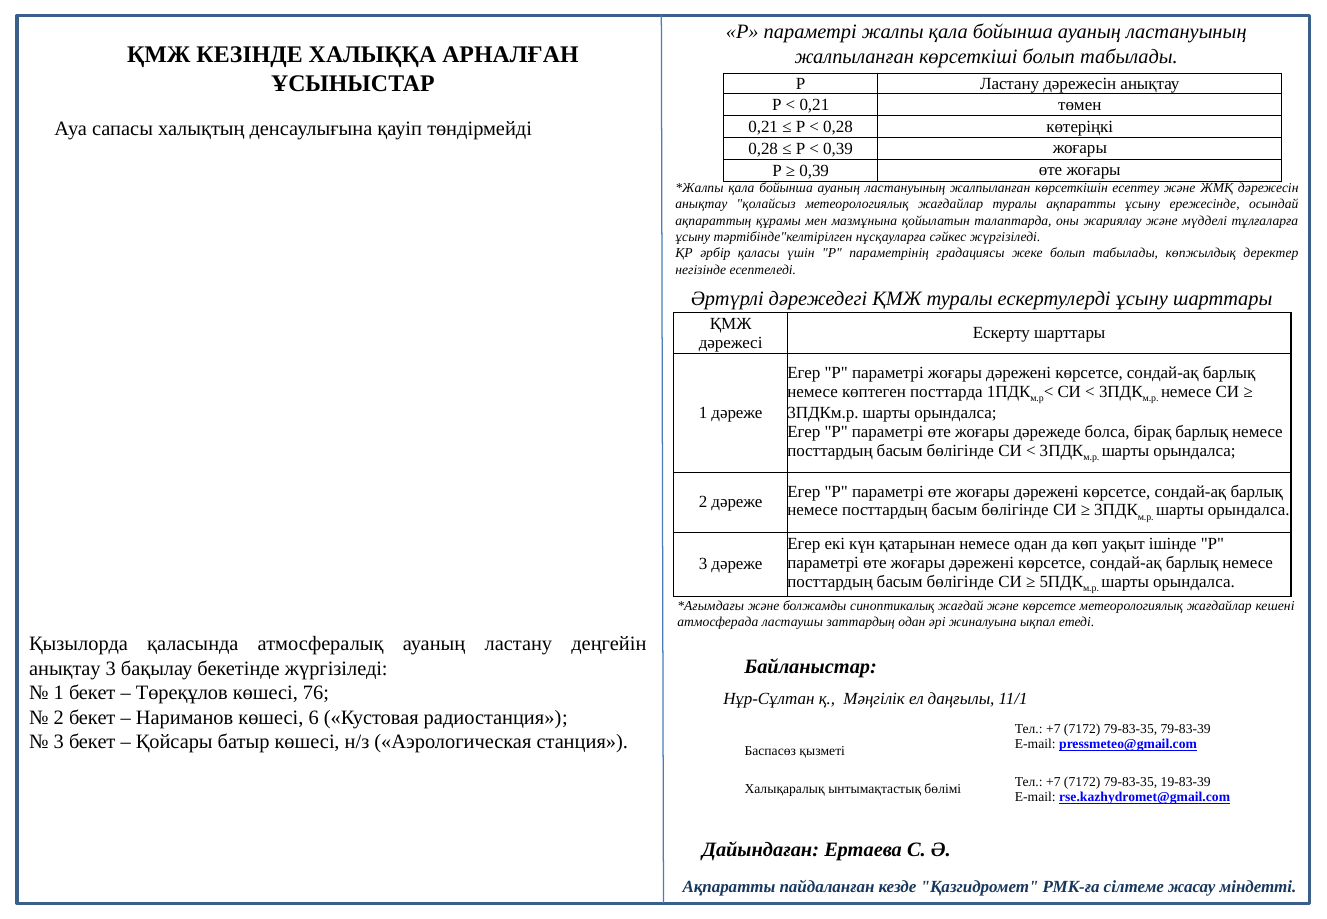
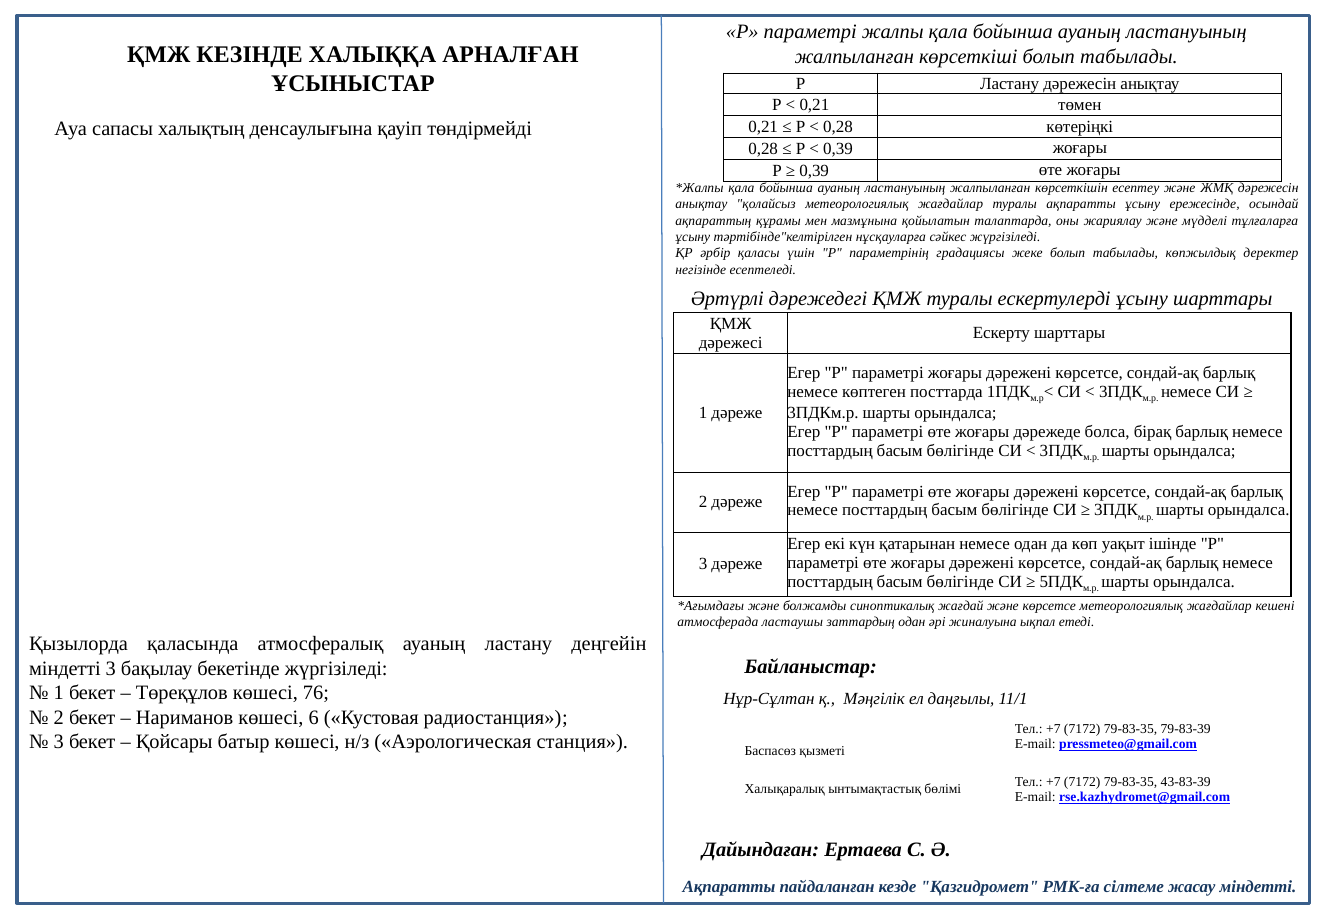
анықтау: анықтау -> міндетті (65, 668)
19-83-39: 19-83-39 -> 43-83-39 (1186, 782)
